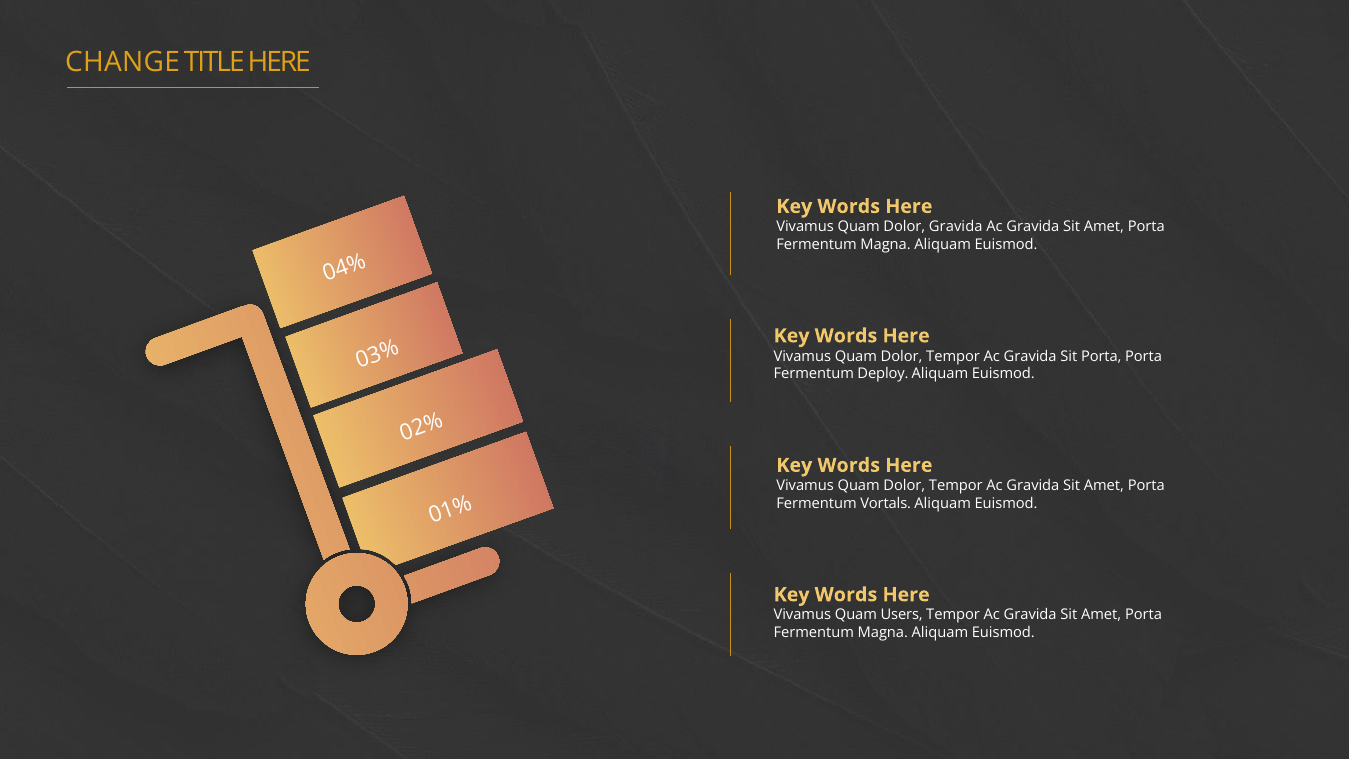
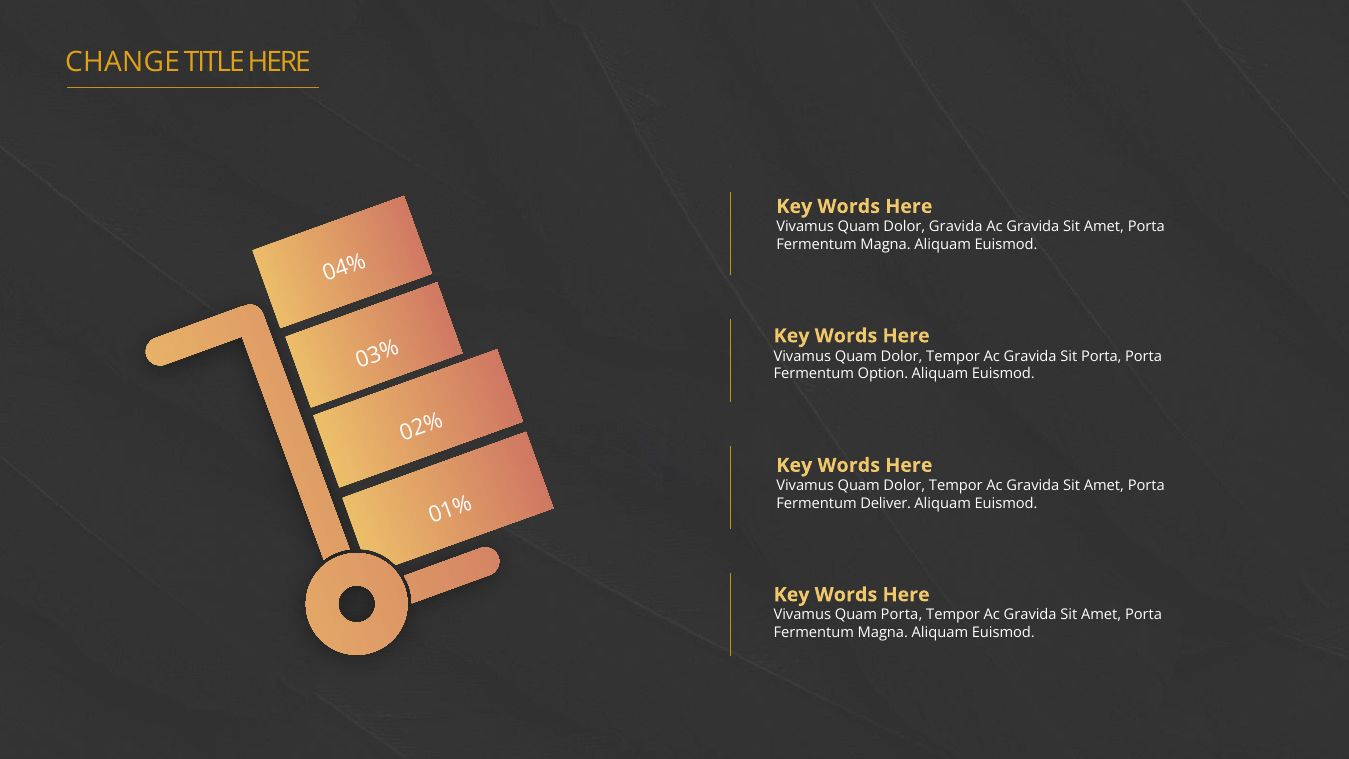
Deploy: Deploy -> Option (883, 374)
Vortals: Vortals -> Deliver (886, 503)
Quam Users: Users -> Porta (902, 615)
